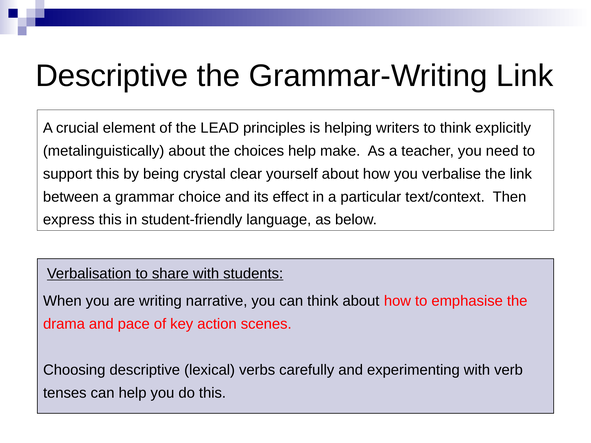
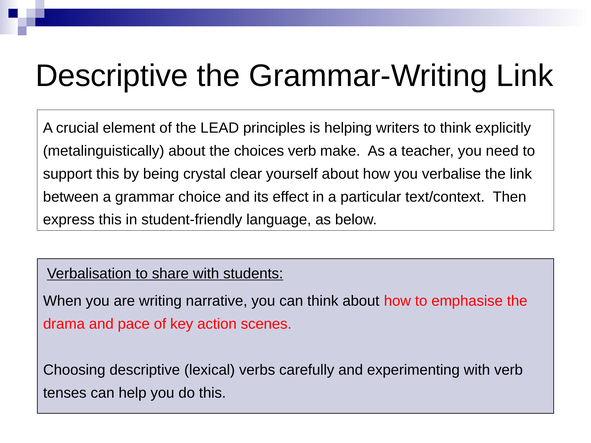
choices help: help -> verb (302, 151)
